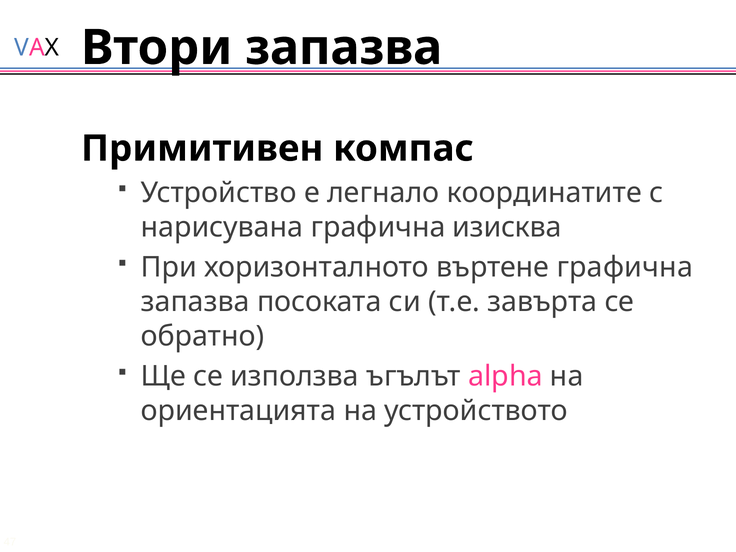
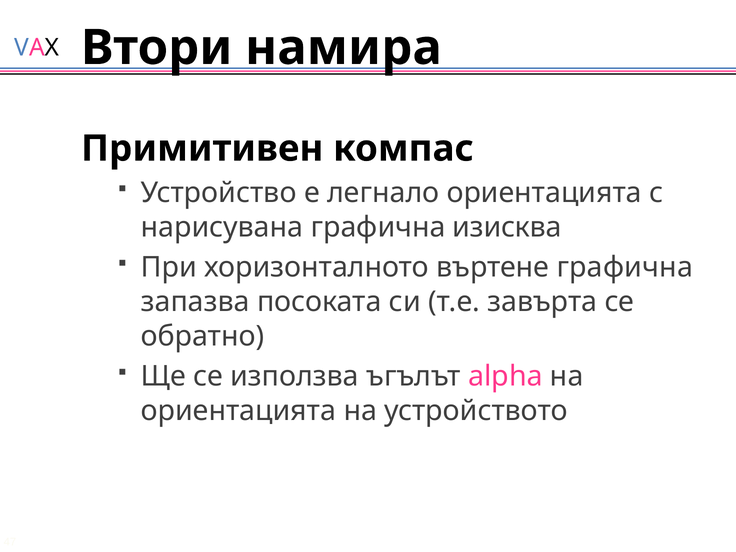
Втори запазва: запазва -> намира (343, 48)
легнало координатите: координатите -> ориентацията (544, 193)
